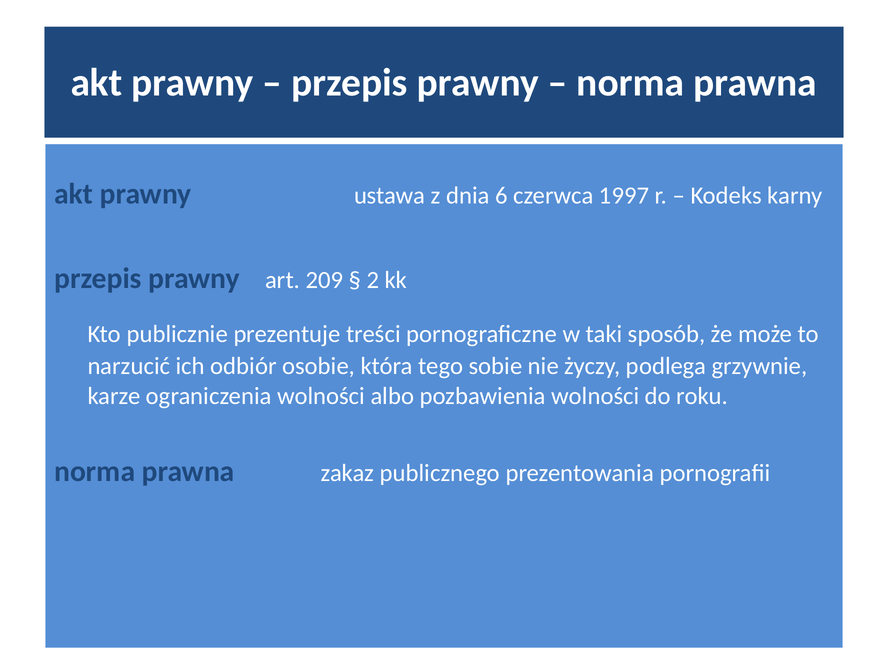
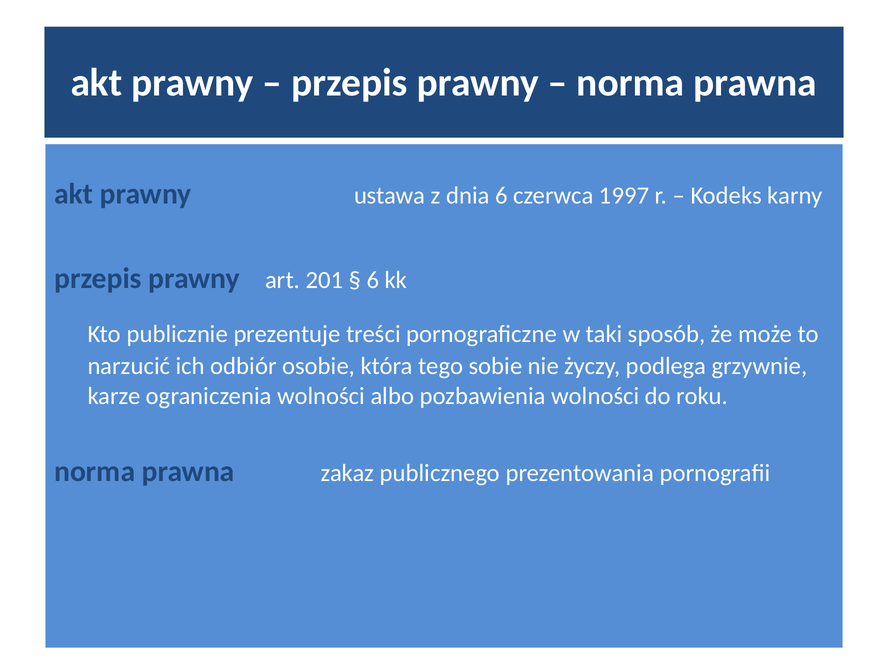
209: 209 -> 201 (324, 280)
2: 2 -> 6 (373, 280)
